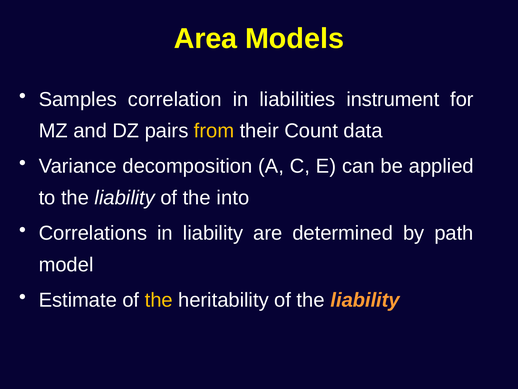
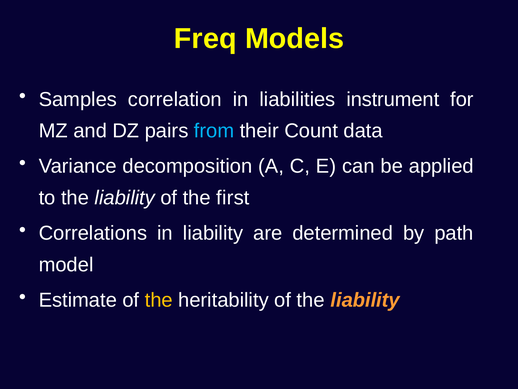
Area: Area -> Freq (205, 39)
from colour: yellow -> light blue (214, 131)
into: into -> first (233, 198)
